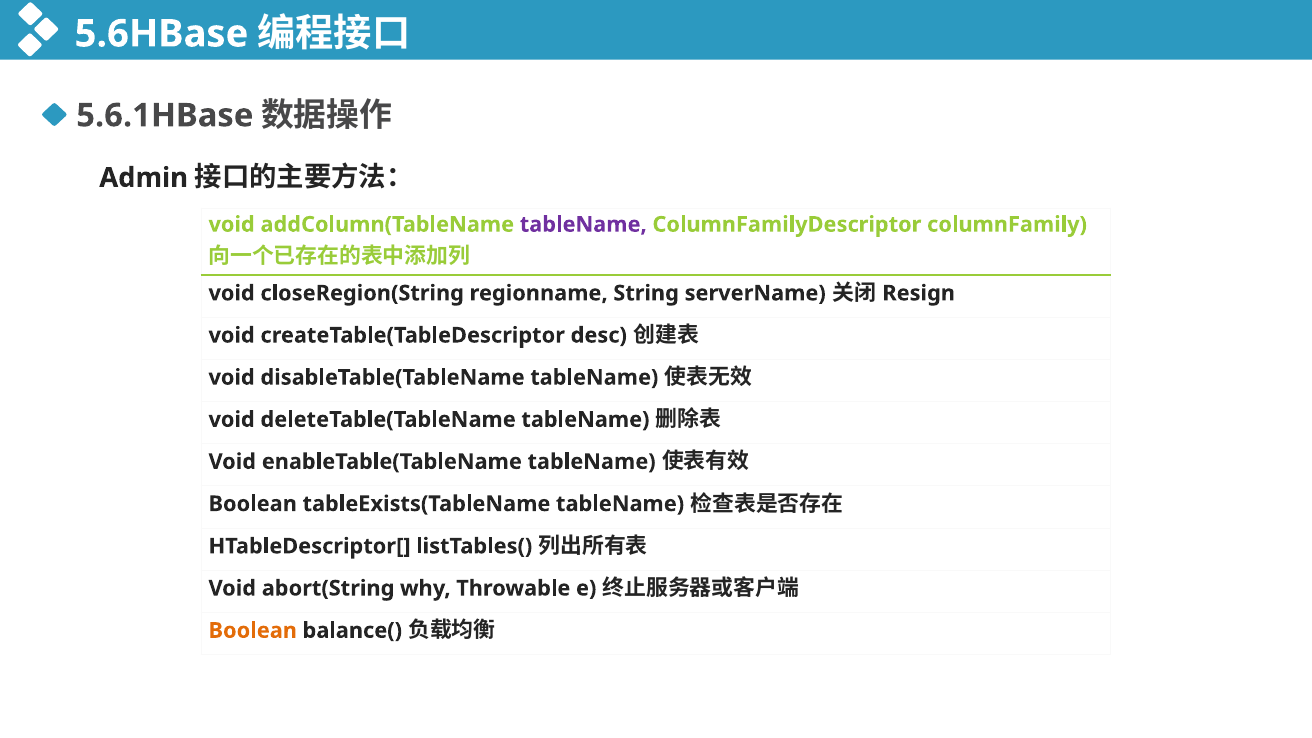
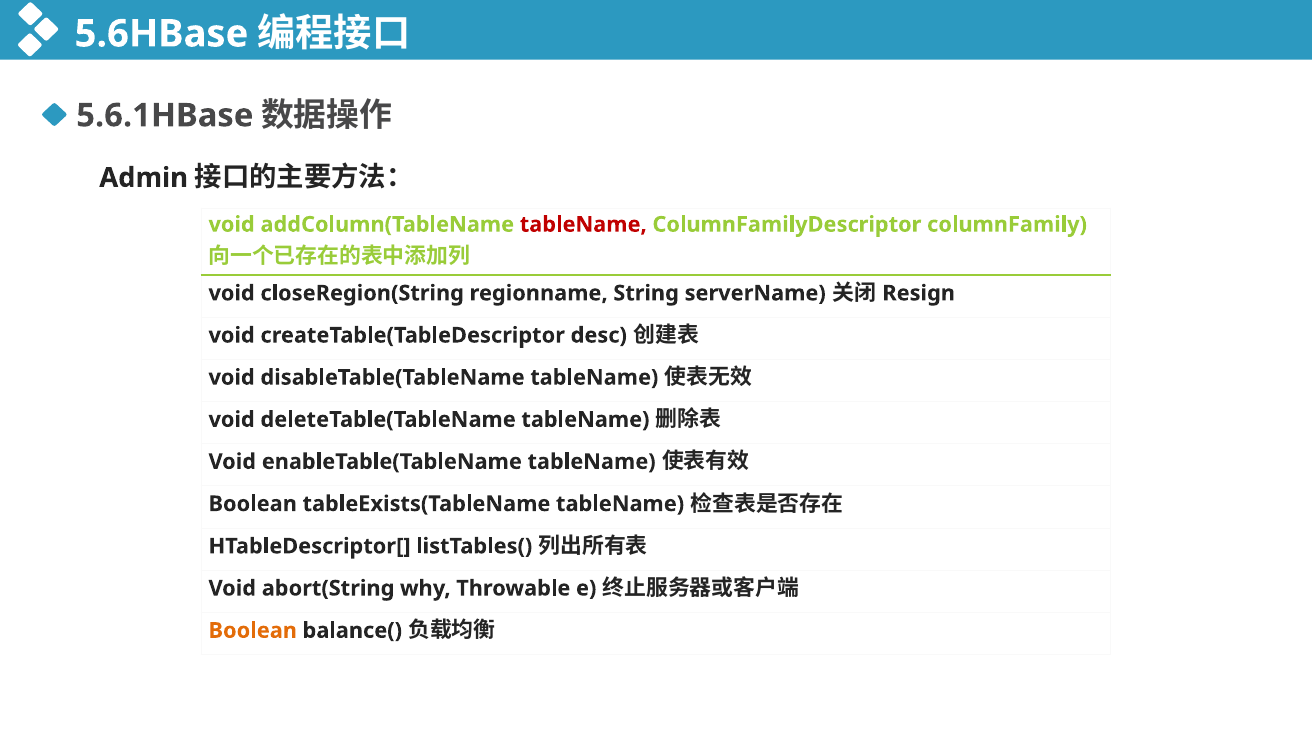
tableName colour: purple -> red (583, 224)
